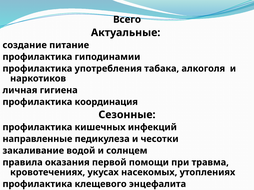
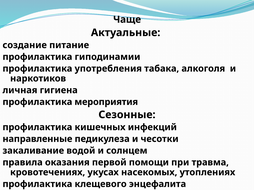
Всего: Всего -> Чаще (127, 20)
координация: координация -> мероприятия (106, 102)
